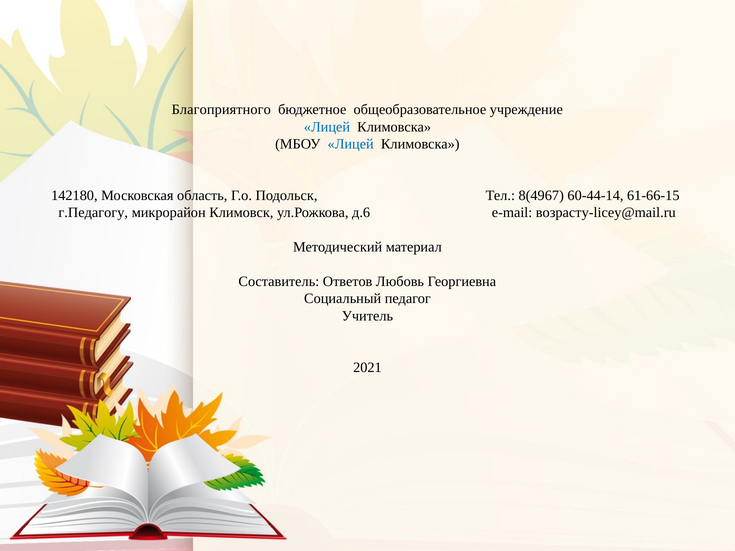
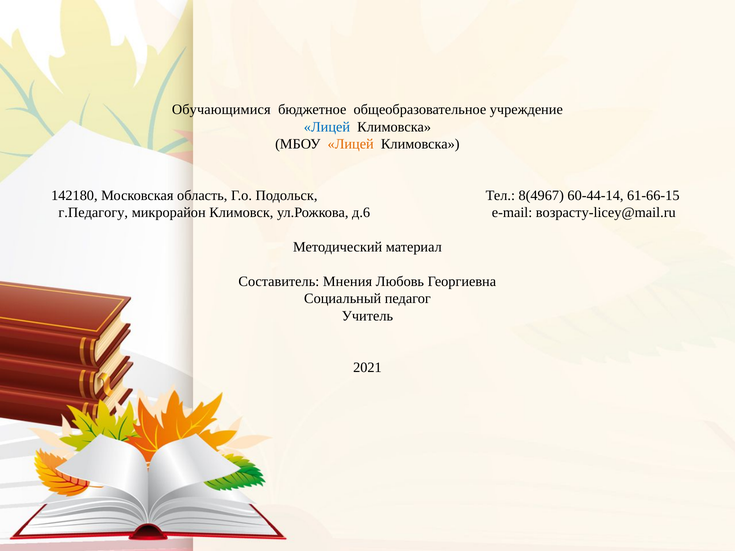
Благоприятного: Благоприятного -> Обучающимися (221, 110)
Лицей colour: blue -> orange (351, 144)
Ответов: Ответов -> Мнения (348, 282)
